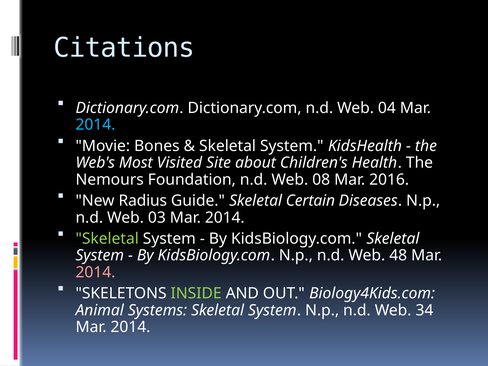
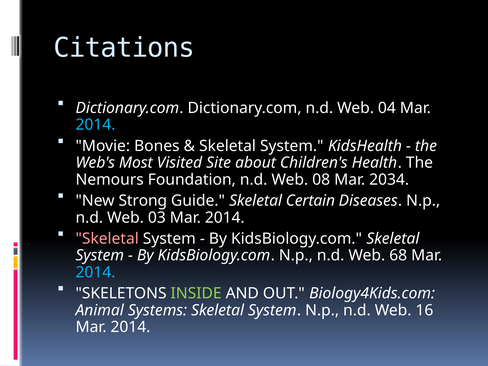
2016: 2016 -> 2034 (389, 180)
Radius: Radius -> Strong (143, 201)
Skeletal colour: light green -> pink (107, 239)
48: 48 -> 68 (398, 255)
2014 colour: pink -> light blue (95, 272)
34: 34 -> 16 (424, 310)
